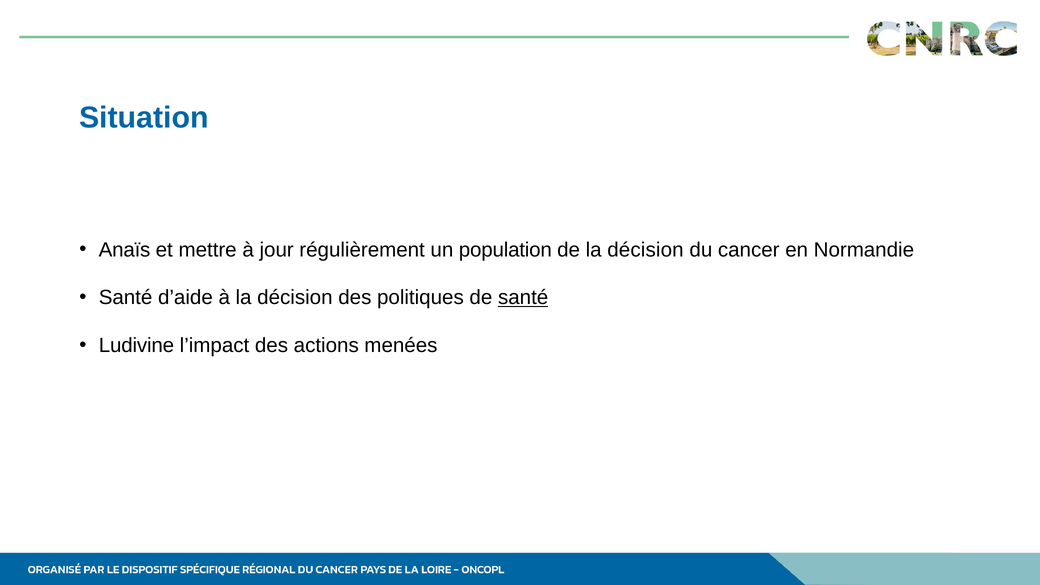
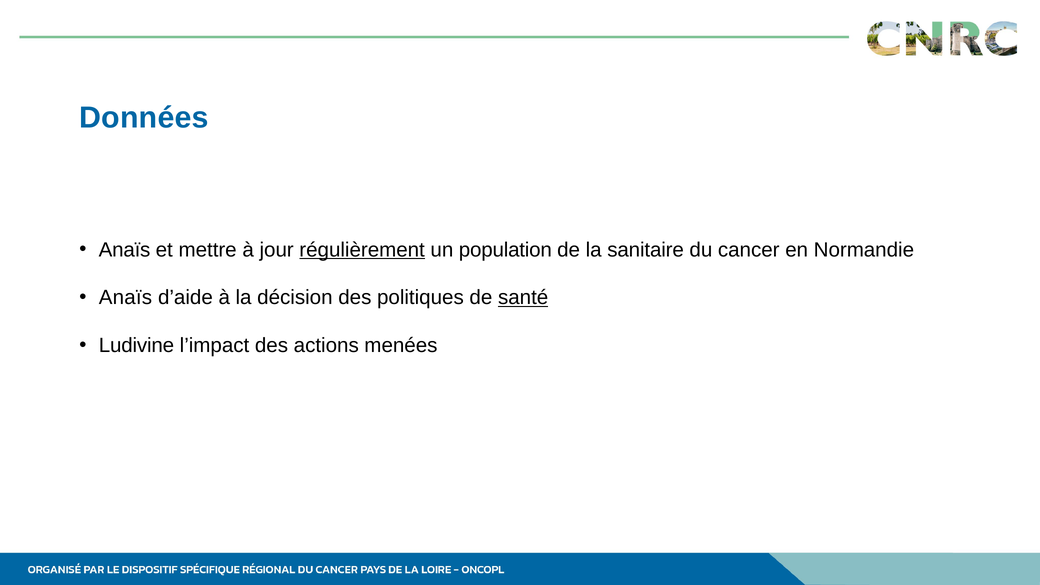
Situation: Situation -> Données (144, 118)
régulièrement underline: none -> present (362, 250)
de la décision: décision -> sanitaire (646, 250)
Santé: Santé -> Anaïs (125, 298)
